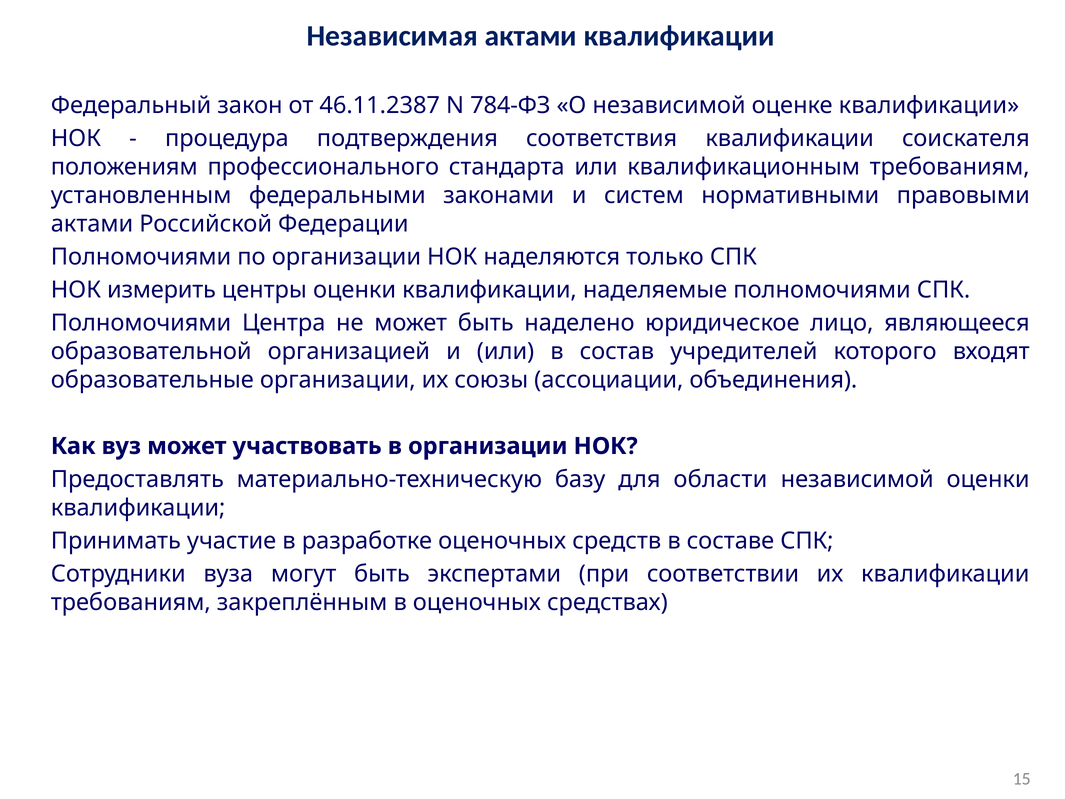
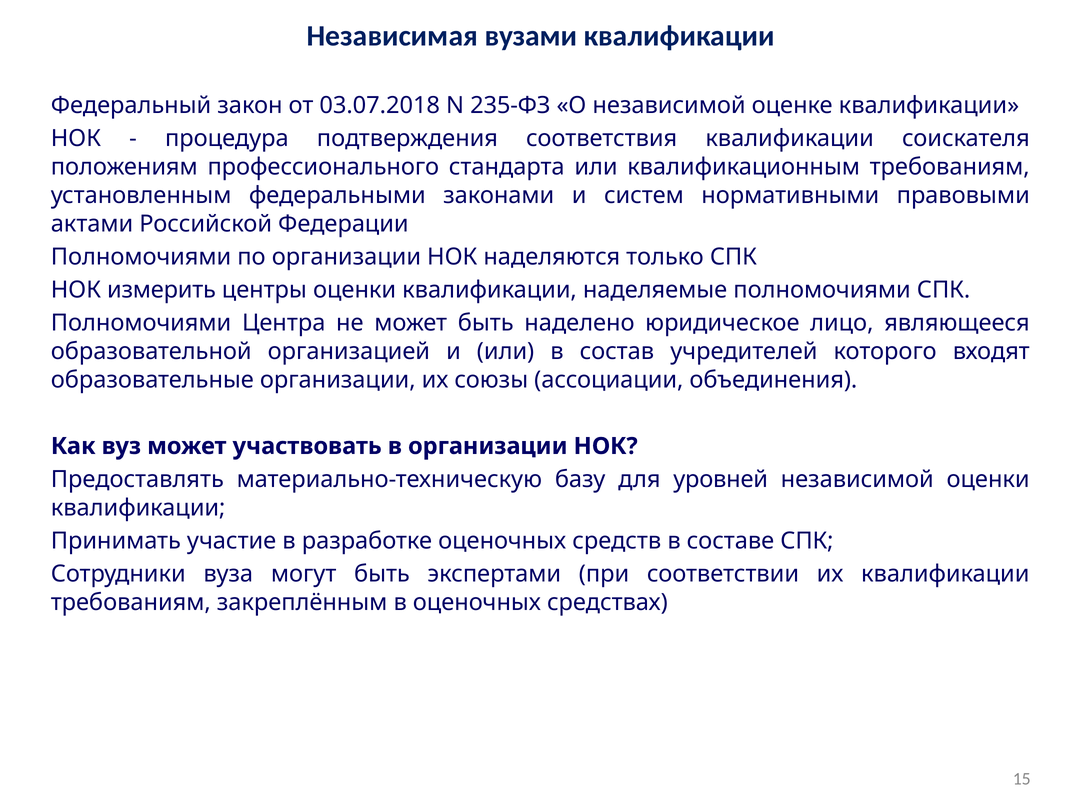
Независимая актами: актами -> вузами (531, 36)
46.11.2387: 46.11.2387 -> 03.07.2018 (380, 105)
784-ФЗ: 784-ФЗ -> 235-ФЗ (510, 105)
области: области -> уровней (721, 479)
